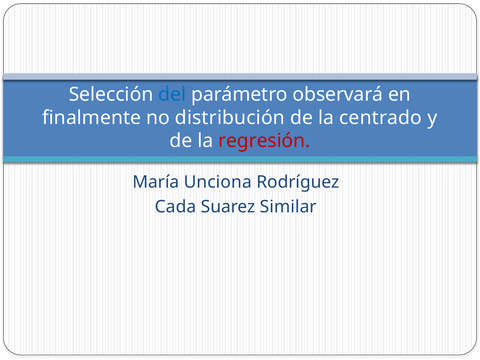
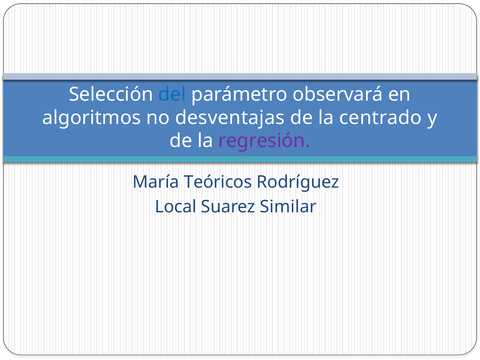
finalmente: finalmente -> algoritmos (92, 118)
distribución: distribución -> desventajas (230, 118)
regresión colour: red -> purple (264, 141)
Unciona: Unciona -> Teóricos (218, 182)
Cada: Cada -> Local (176, 207)
